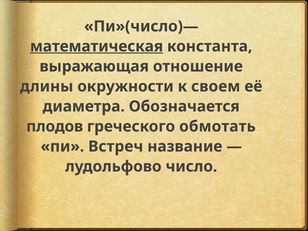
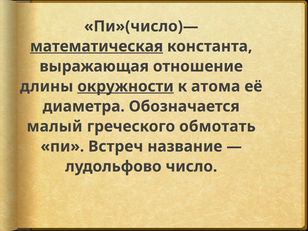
окружности underline: none -> present (125, 86)
своем: своем -> атома (216, 86)
плодов: плодов -> малый (55, 126)
